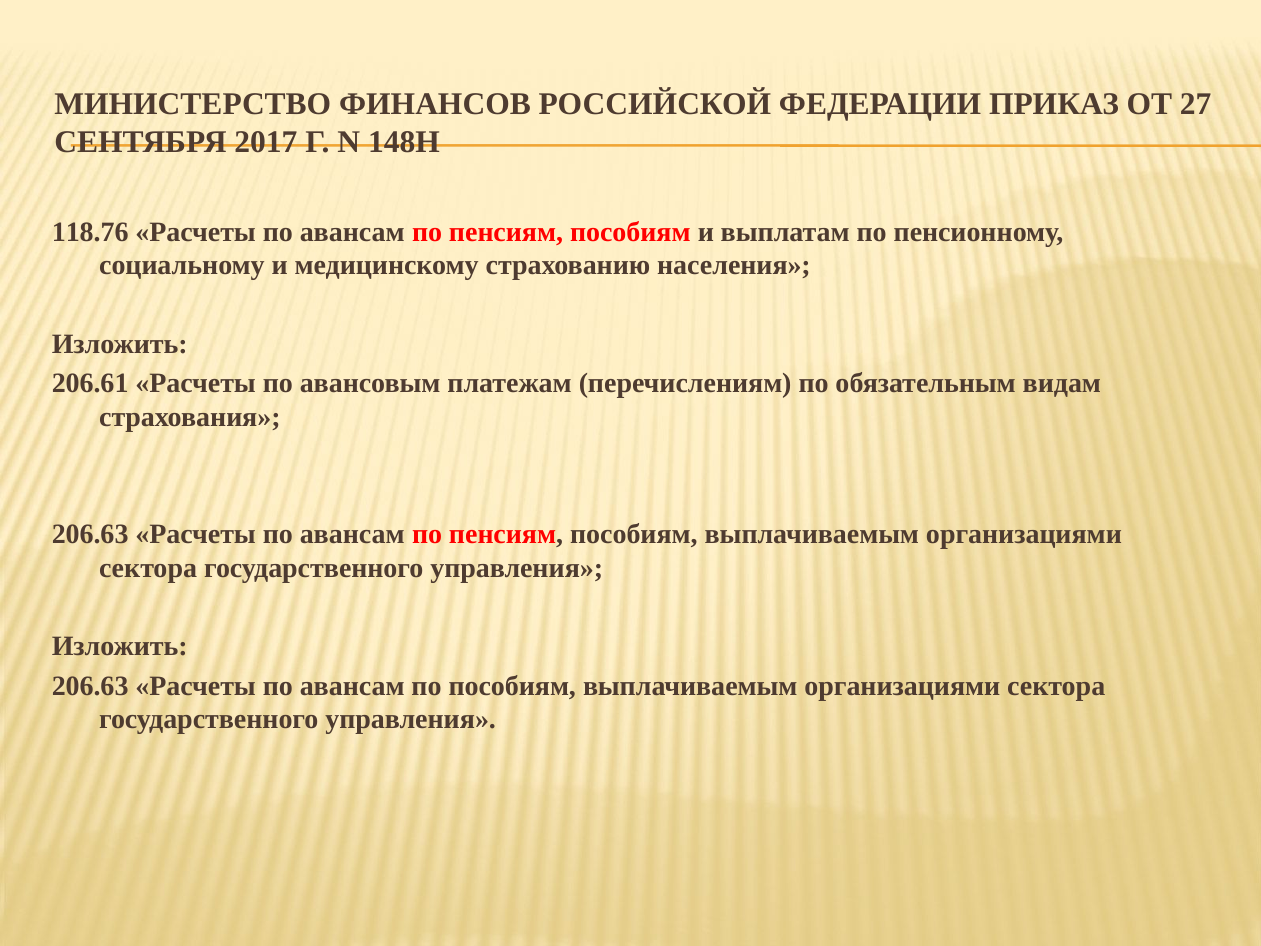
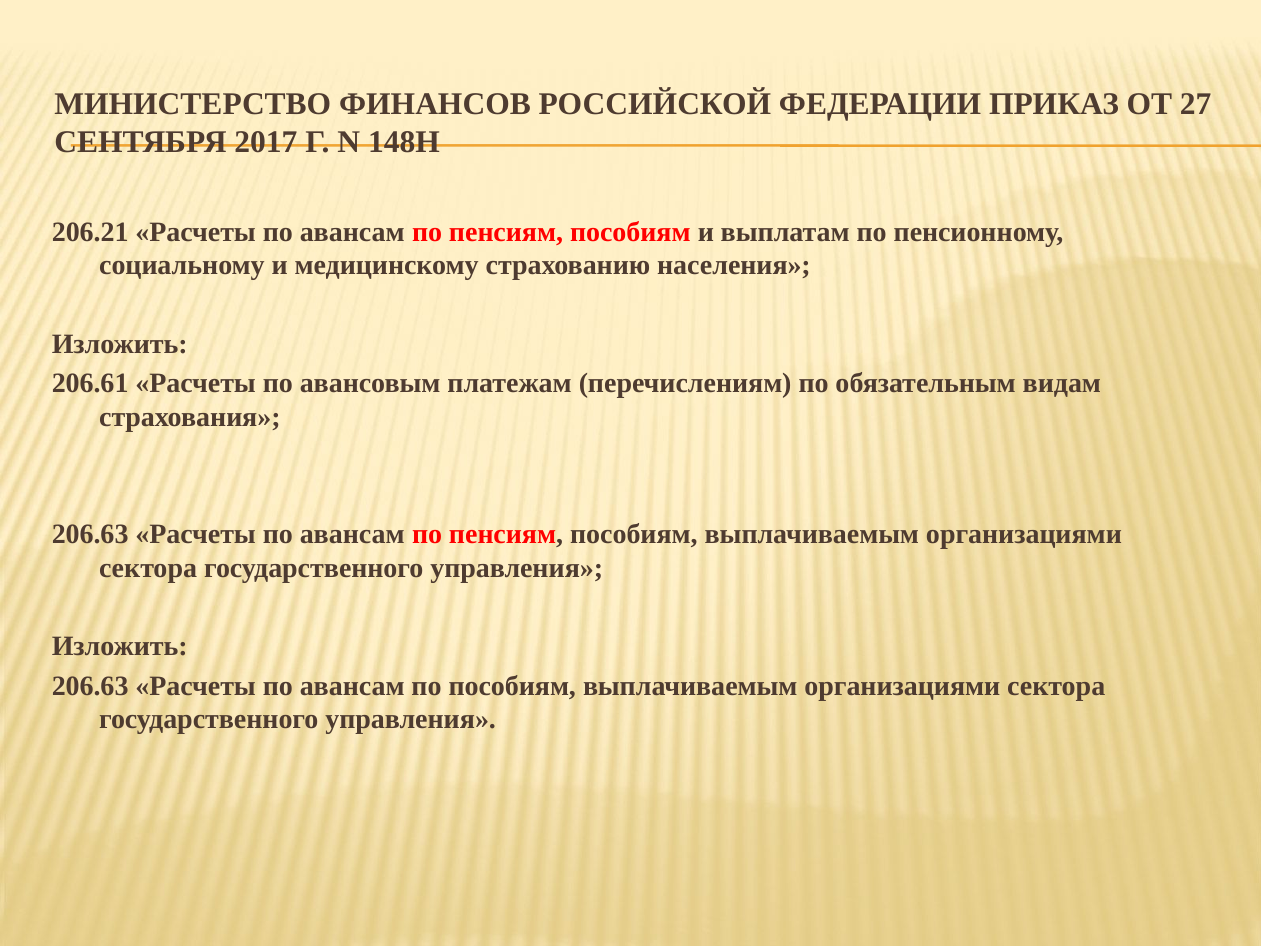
118.76: 118.76 -> 206.21 (90, 232)
